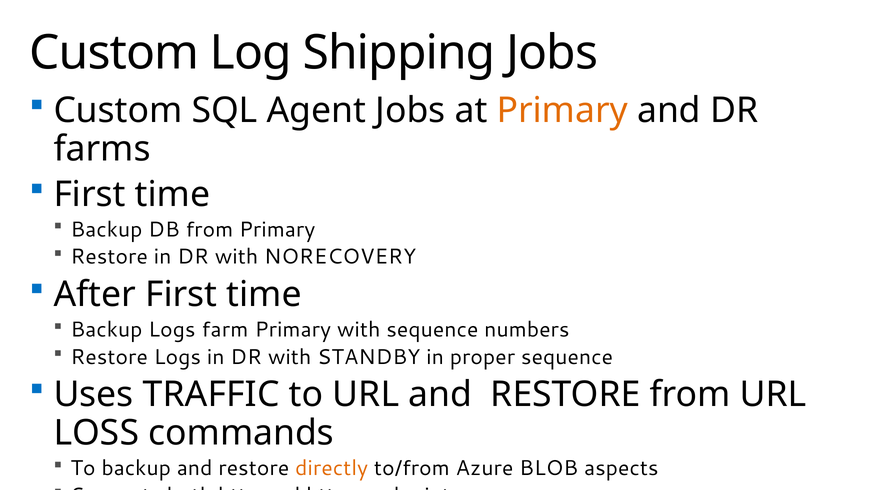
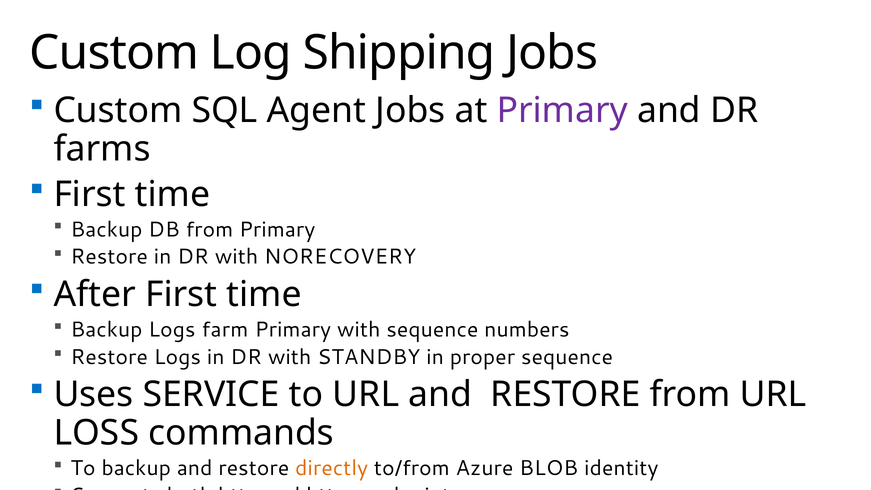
Primary colour: orange -> purple (562, 110)
TRAFFIC: TRAFFIC -> SERVICE (211, 395)
aspects: aspects -> identity (621, 468)
